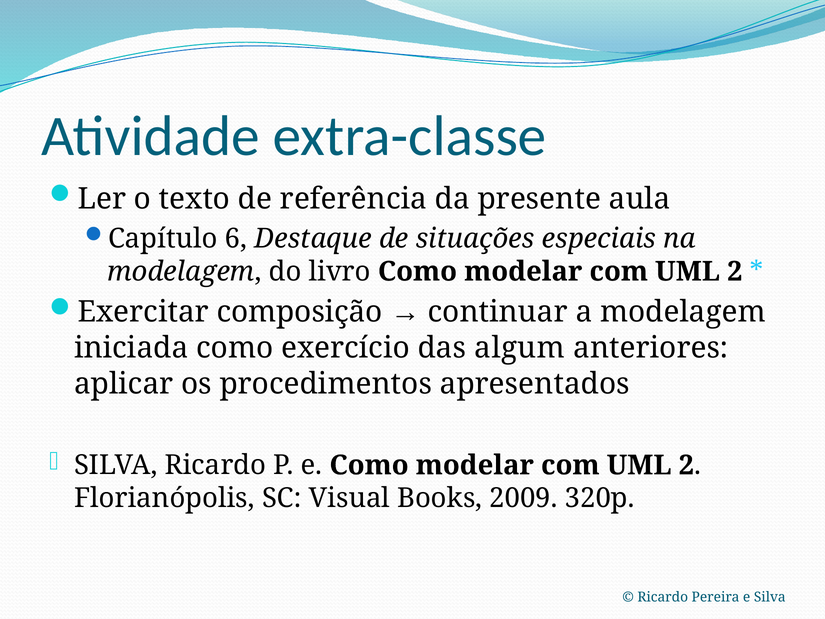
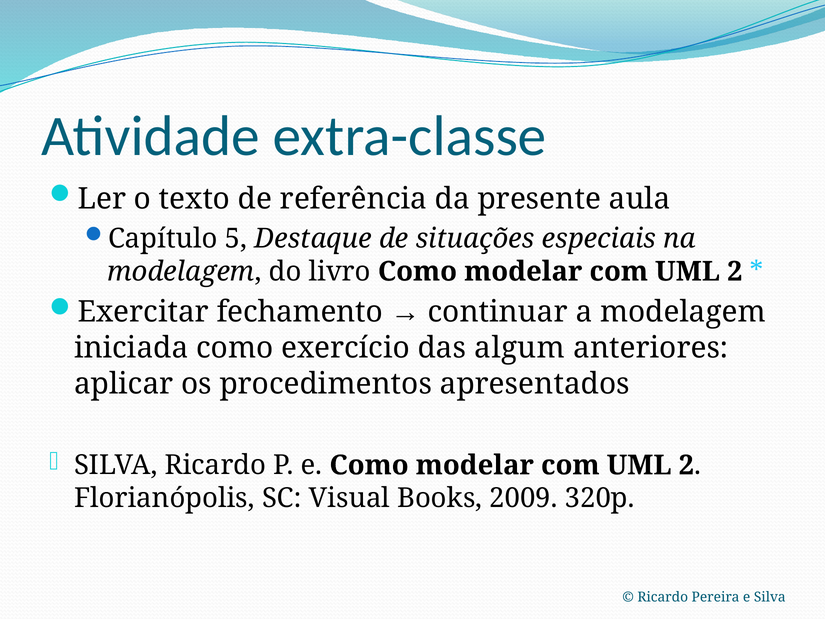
6: 6 -> 5 (236, 238)
composição: composição -> fechamento (300, 312)
